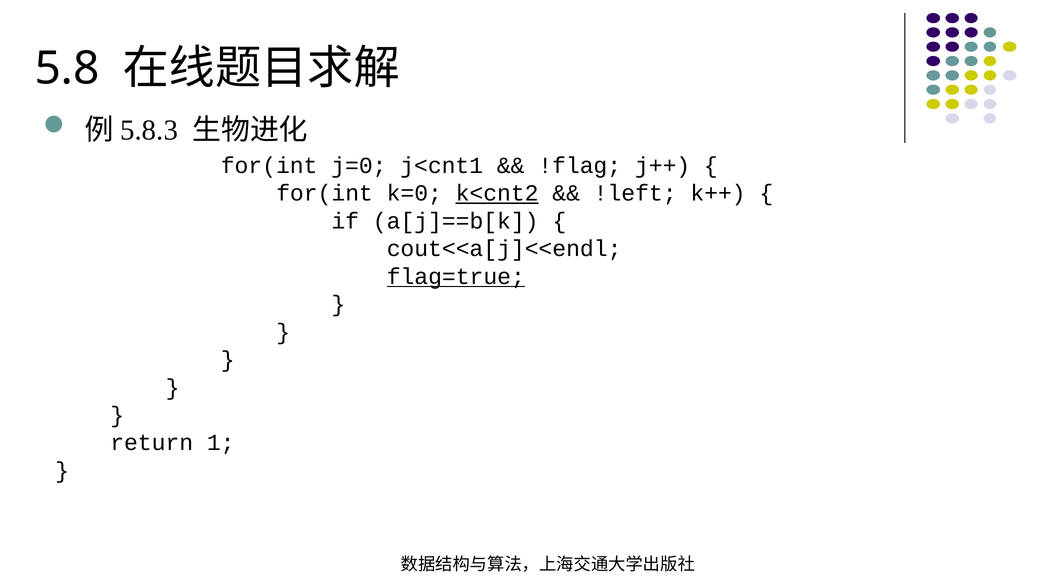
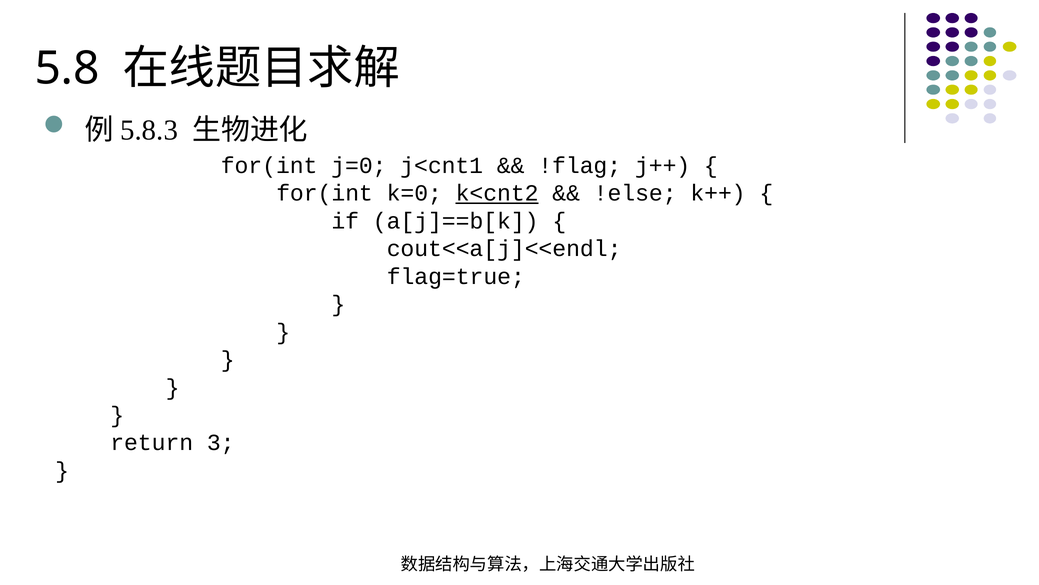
!left: !left -> !else (635, 193)
flag=true underline: present -> none (456, 276)
1: 1 -> 3 (221, 442)
